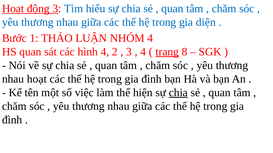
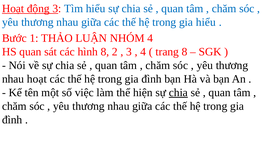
gia diện: diện -> hiểu (206, 22)
hình 4: 4 -> 8 (105, 52)
trang underline: present -> none (167, 52)
